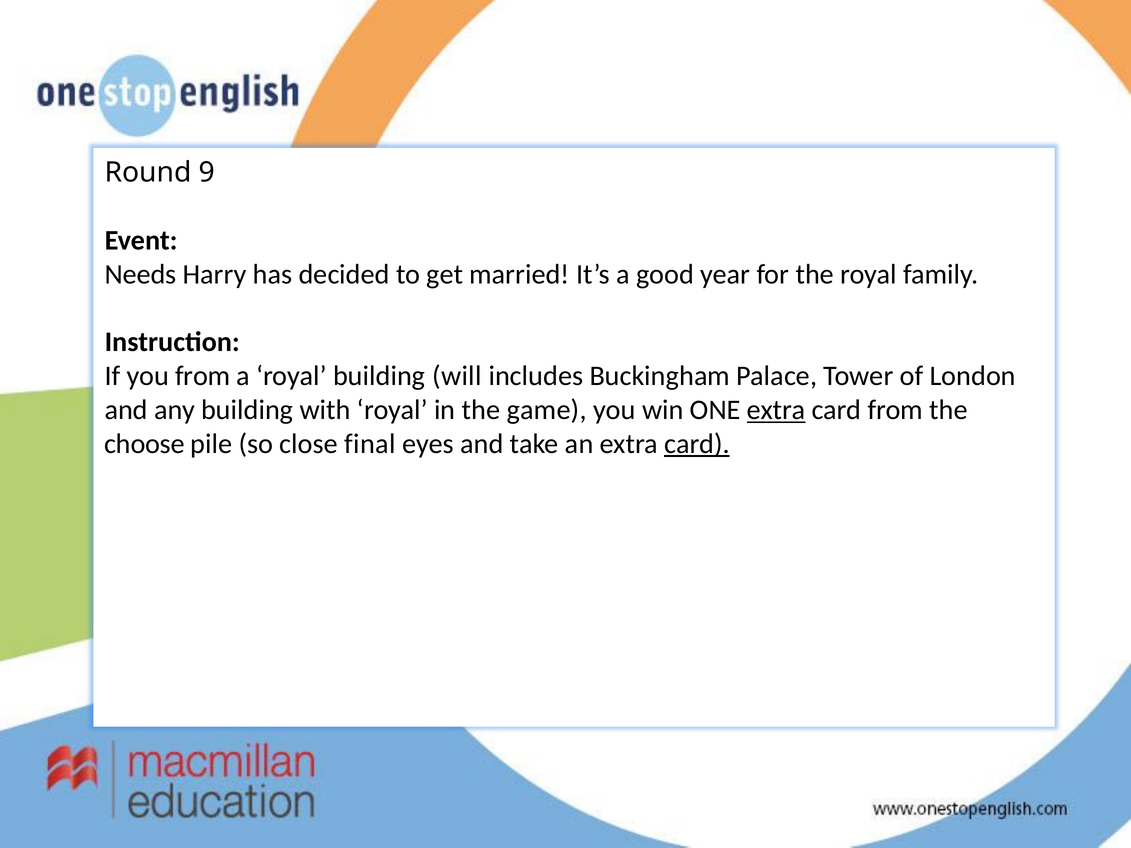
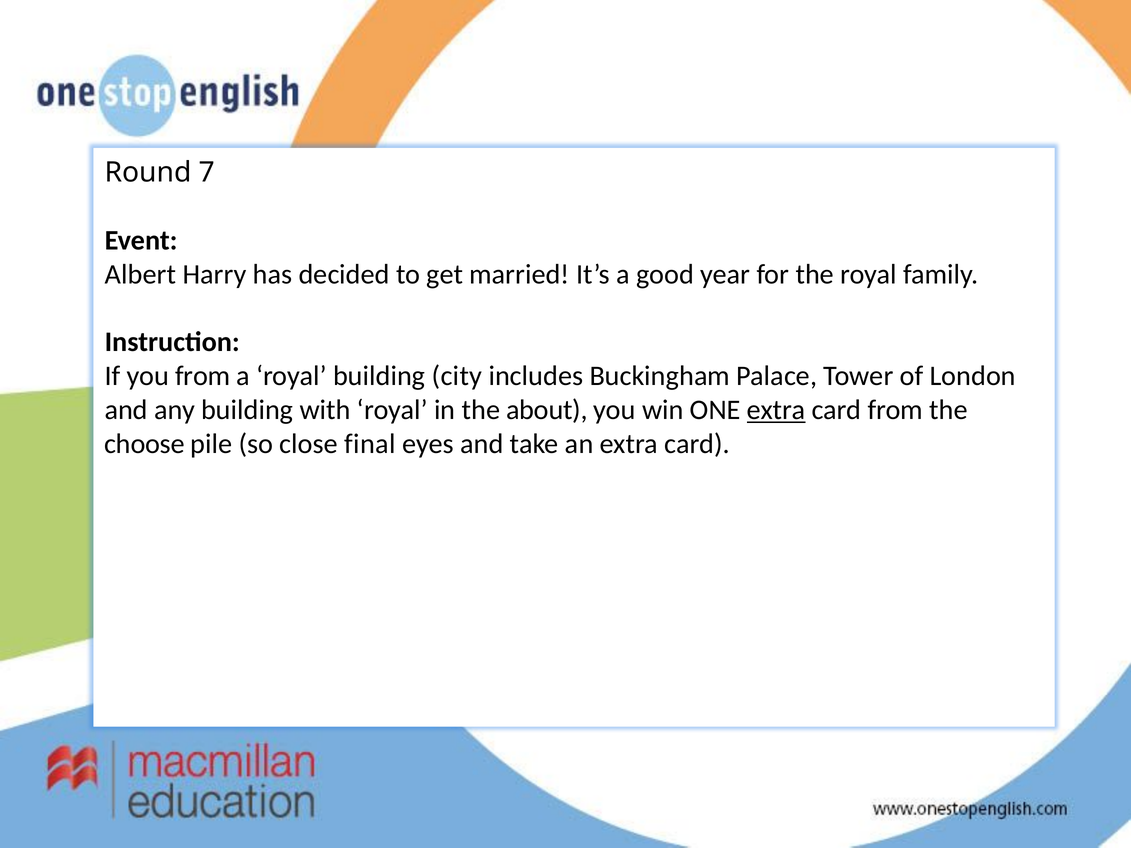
9: 9 -> 7 (207, 173)
Needs: Needs -> Albert (140, 274)
will: will -> city (457, 376)
game: game -> about (547, 410)
card underline: present -> none (697, 444)
